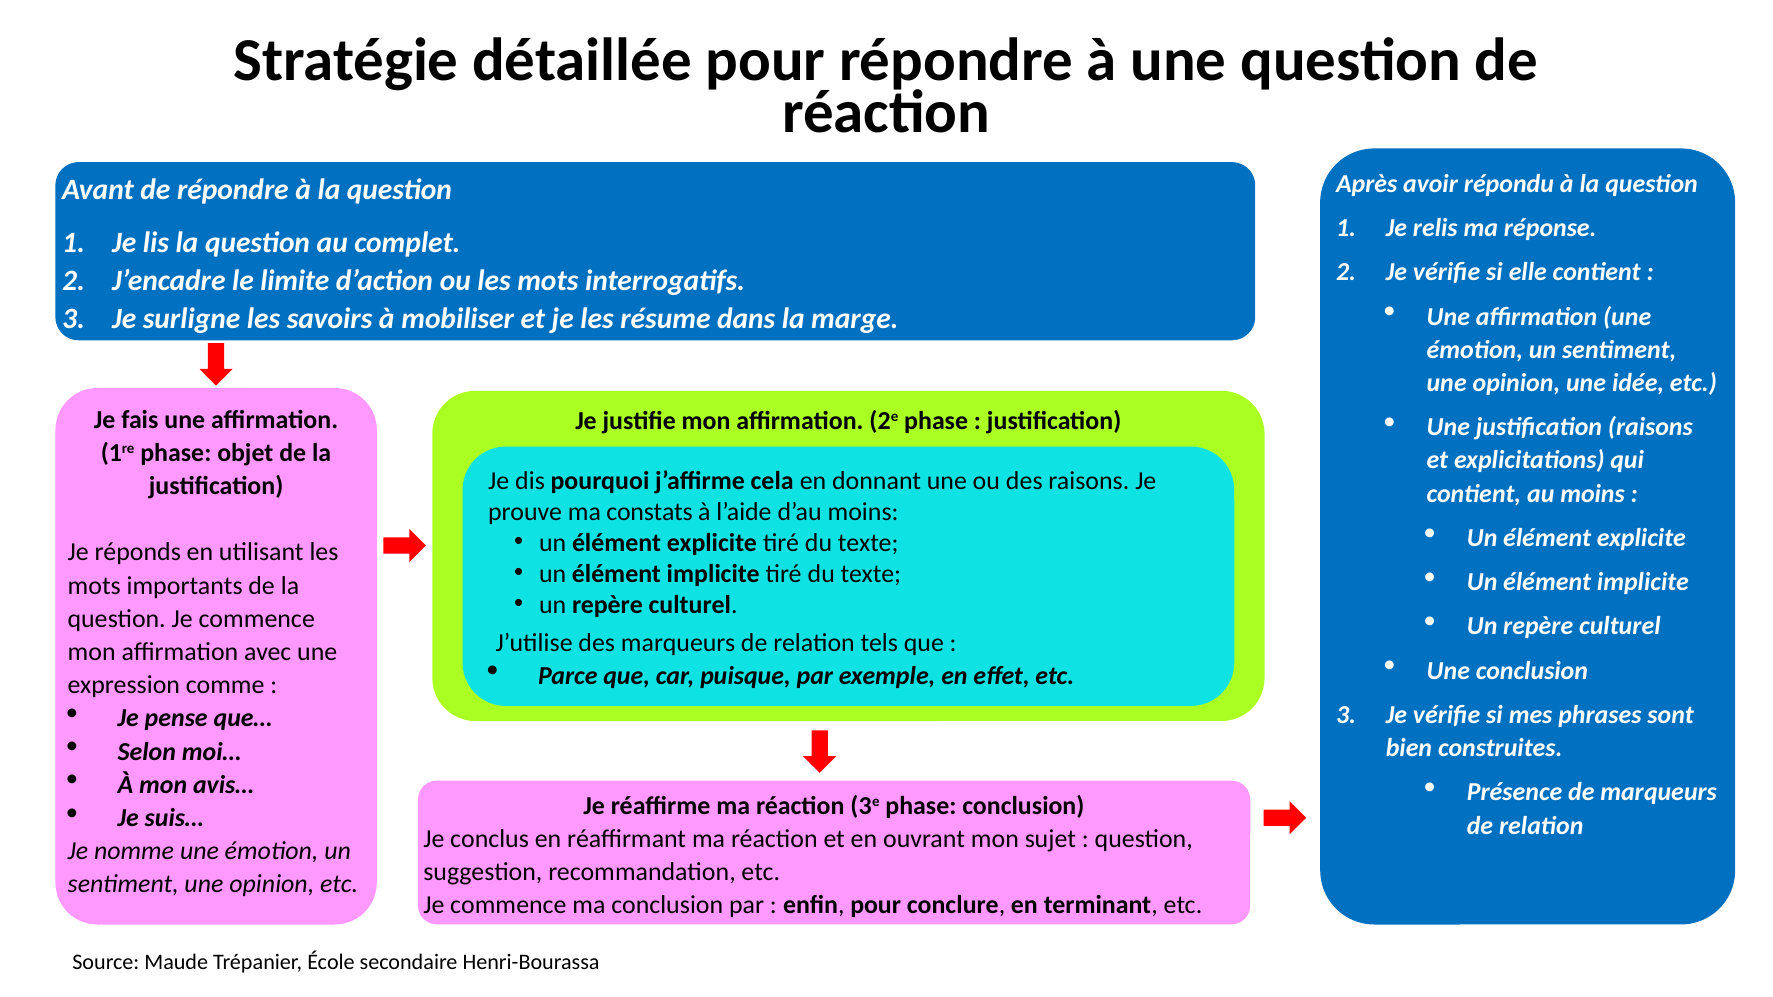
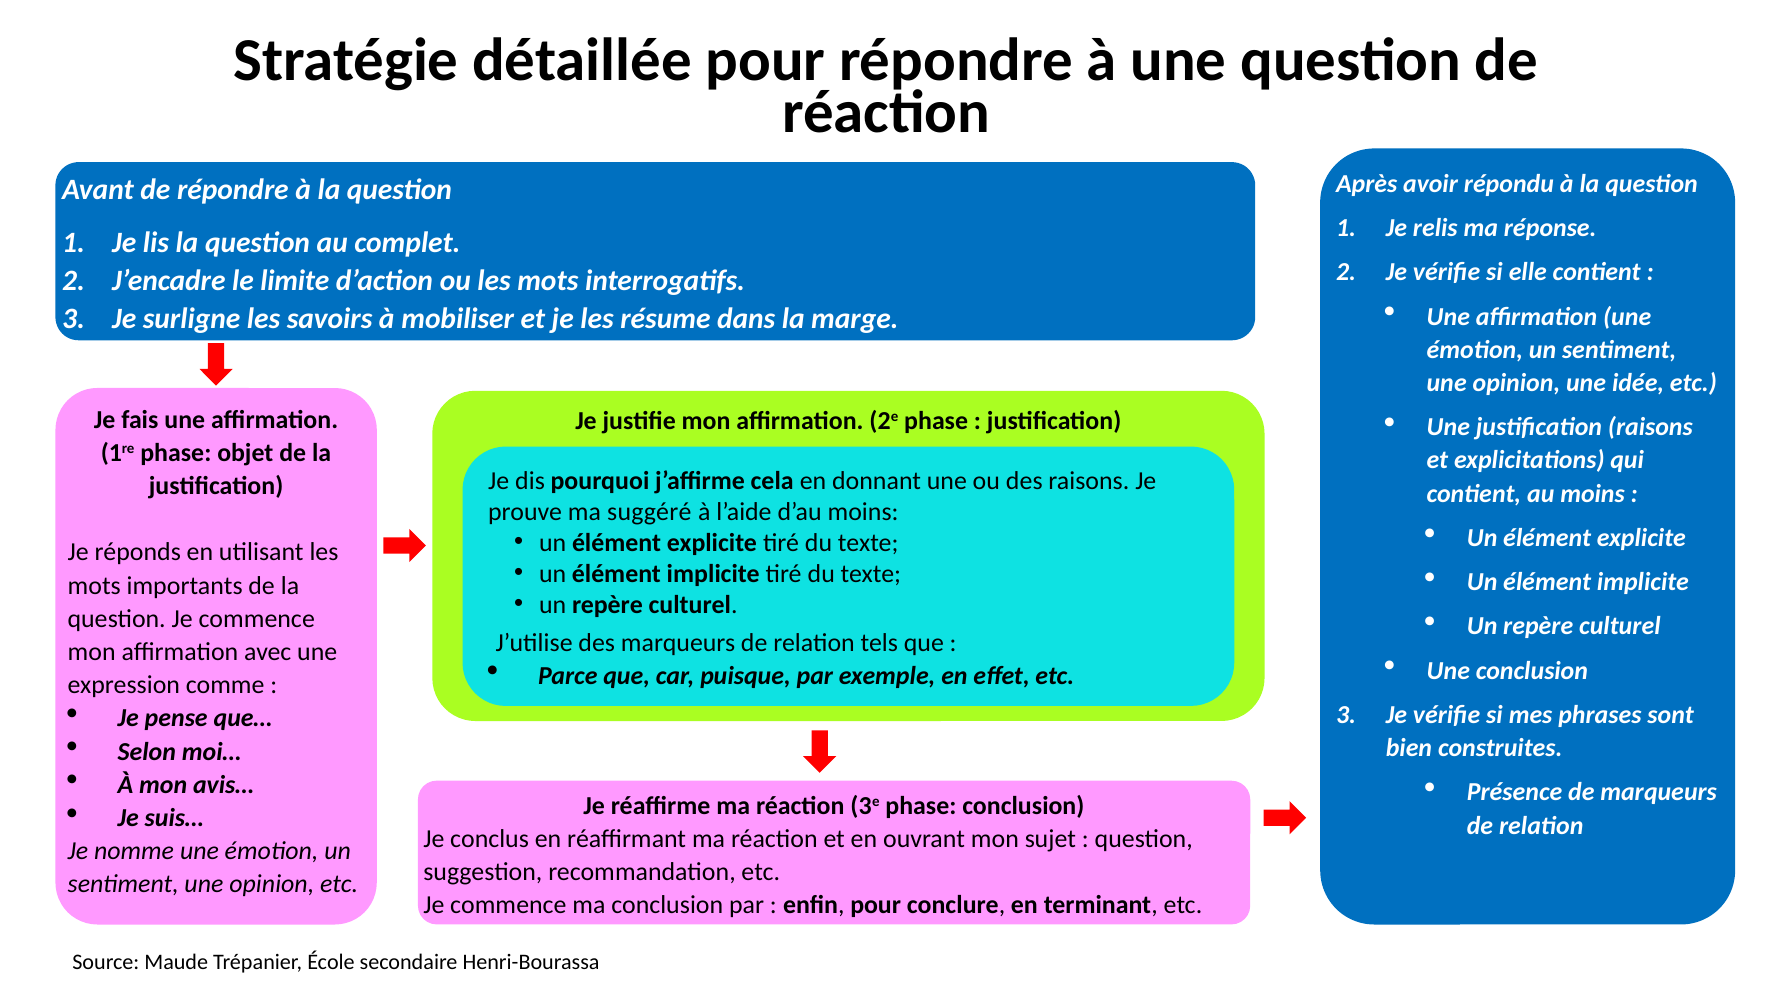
constats: constats -> suggéré (649, 512)
